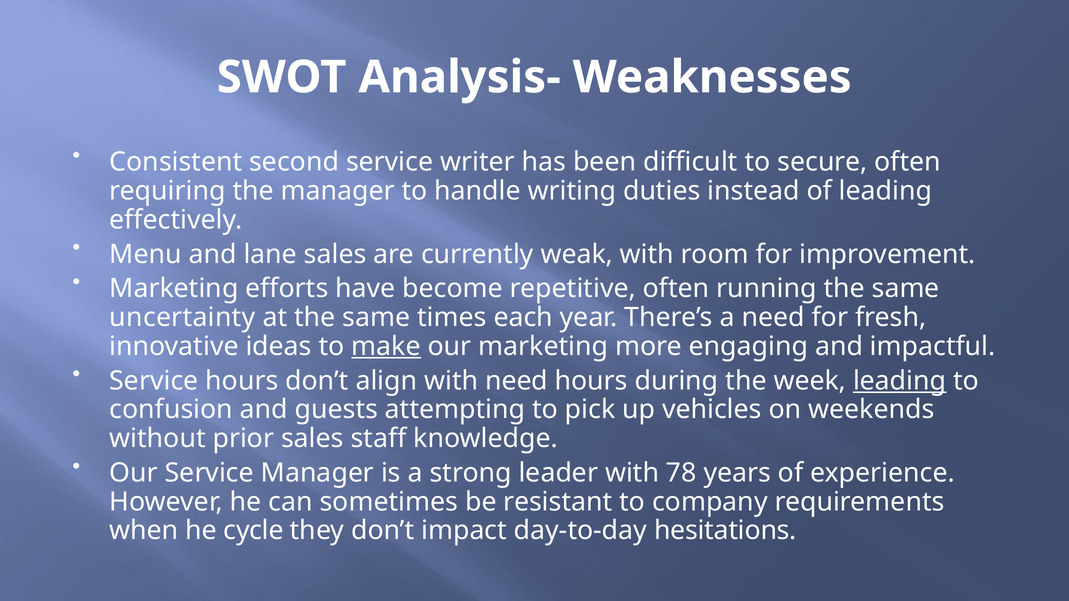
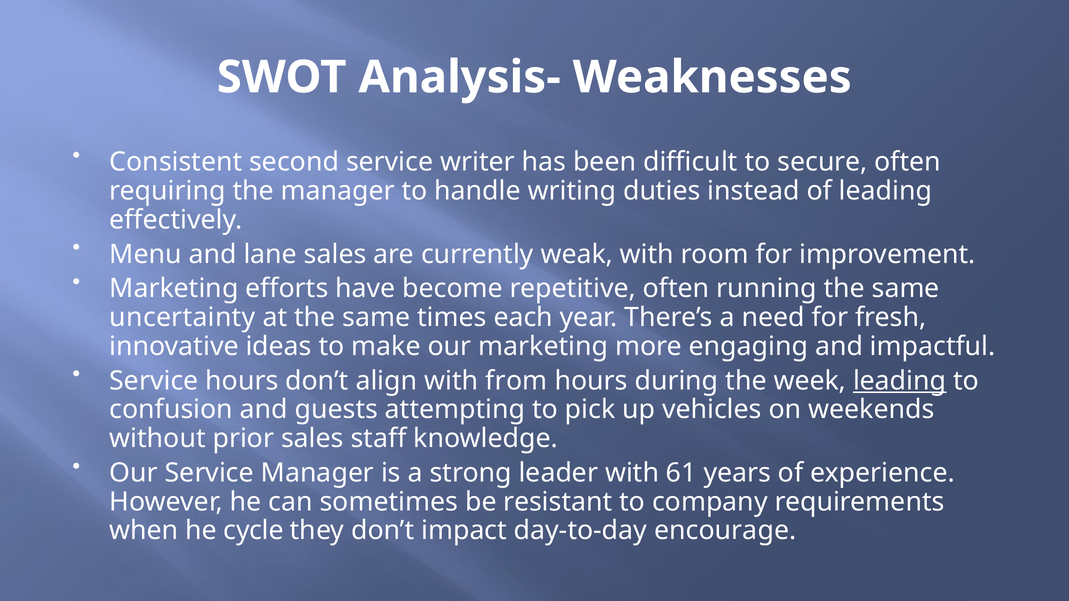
make underline: present -> none (386, 347)
with need: need -> from (516, 381)
78: 78 -> 61 (681, 473)
hesitations: hesitations -> encourage (725, 531)
